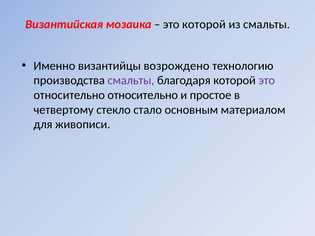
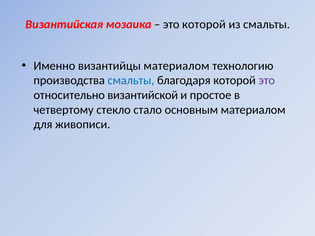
византийцы возрождено: возрождено -> материалом (176, 66)
смальты colour: purple -> blue (131, 81)
относительно относительно: относительно -> византийской (143, 95)
